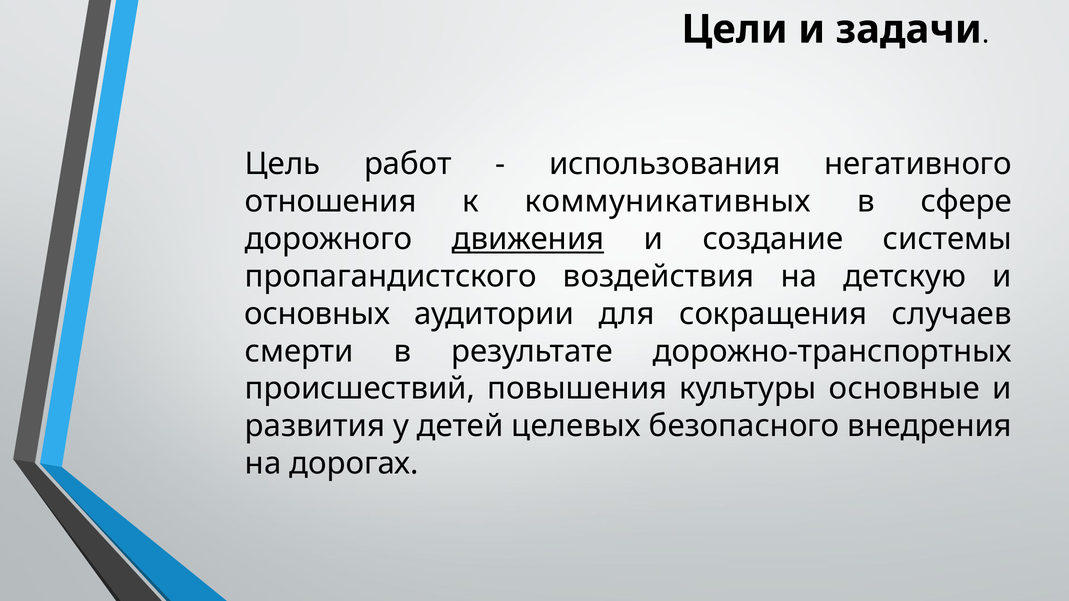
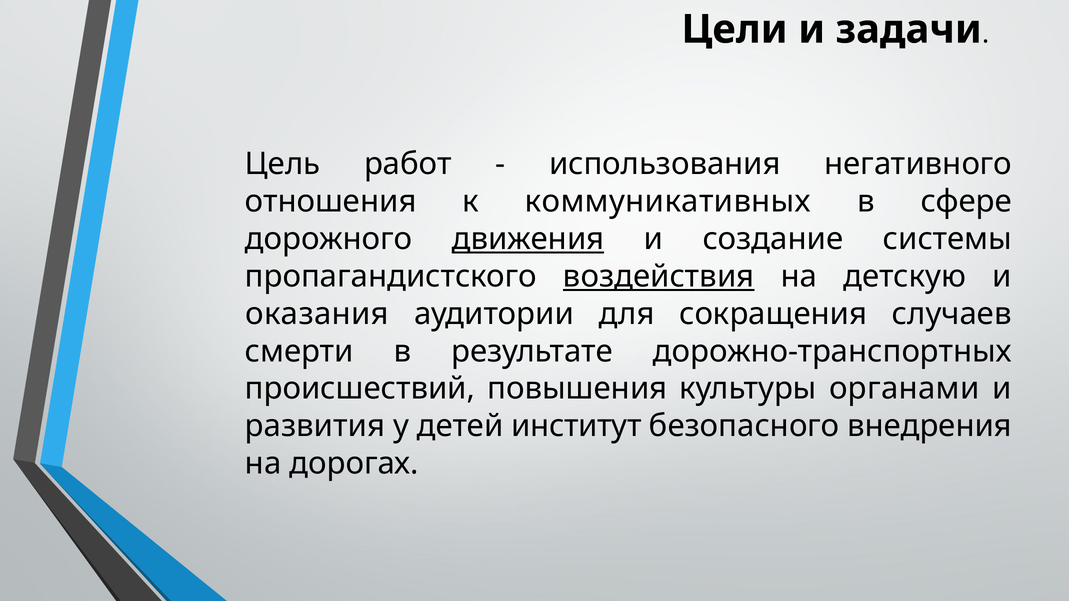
воздействия underline: none -> present (659, 277)
основных: основных -> оказания (317, 314)
основные: основные -> органами (904, 389)
целевых: целевых -> институт (576, 426)
